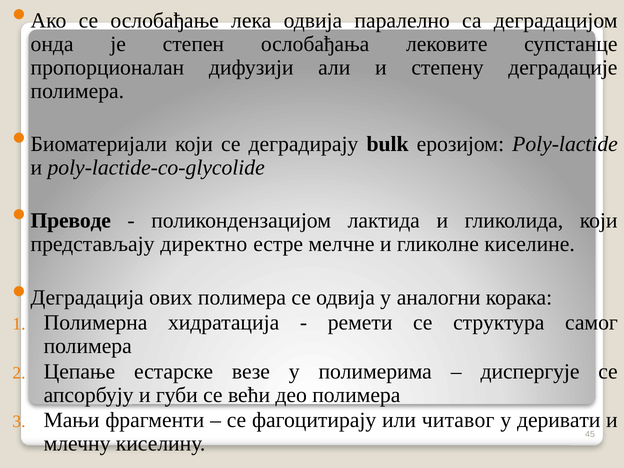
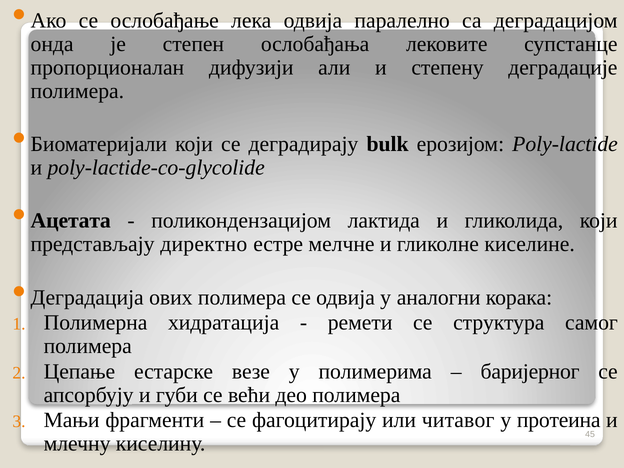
Преводе: Преводе -> Ацетата (71, 221)
диспергује: диспергује -> баријерног (530, 372)
деривати: деривати -> протеина (559, 420)
